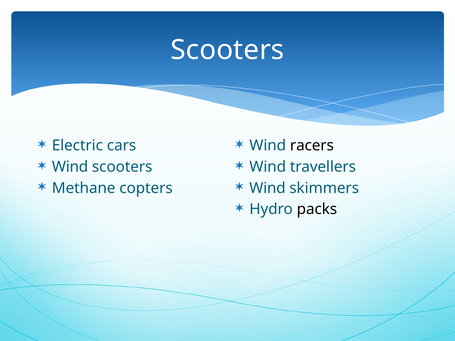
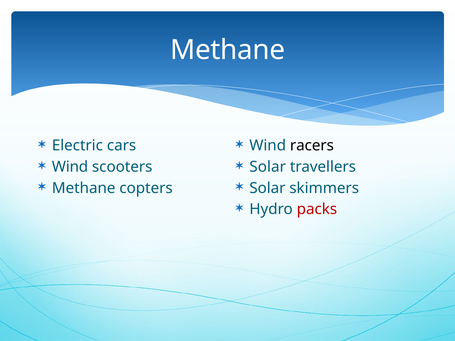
Scooters: Scooters -> Methane (228, 50)
Wind: Wind -> Solar (268, 167)
Wind: Wind -> Solar (267, 188)
packs colour: black -> red (317, 209)
